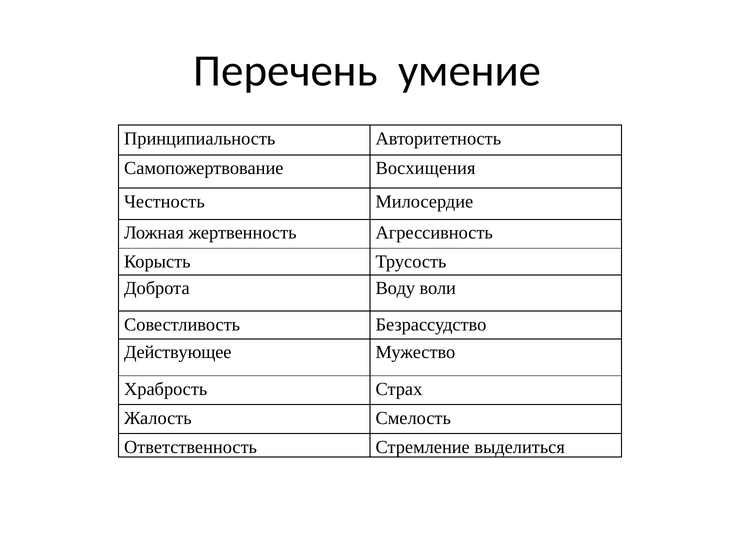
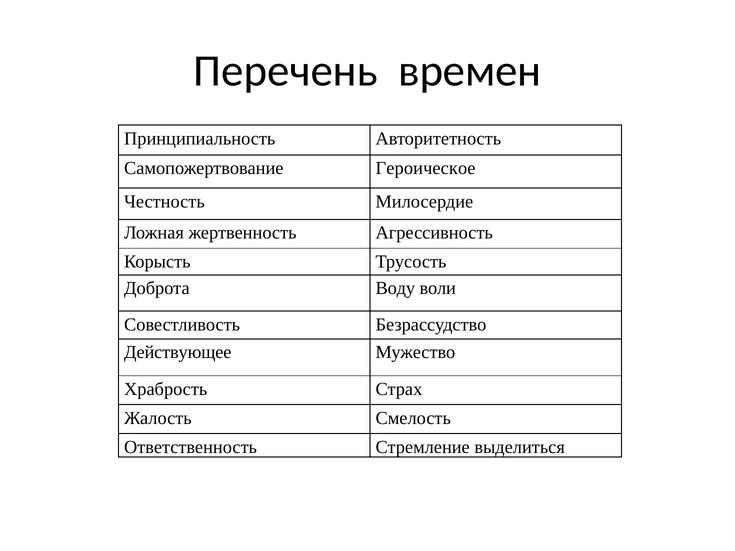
умение: умение -> времен (470, 71)
Восхищения: Восхищения -> Героическое (426, 168)
